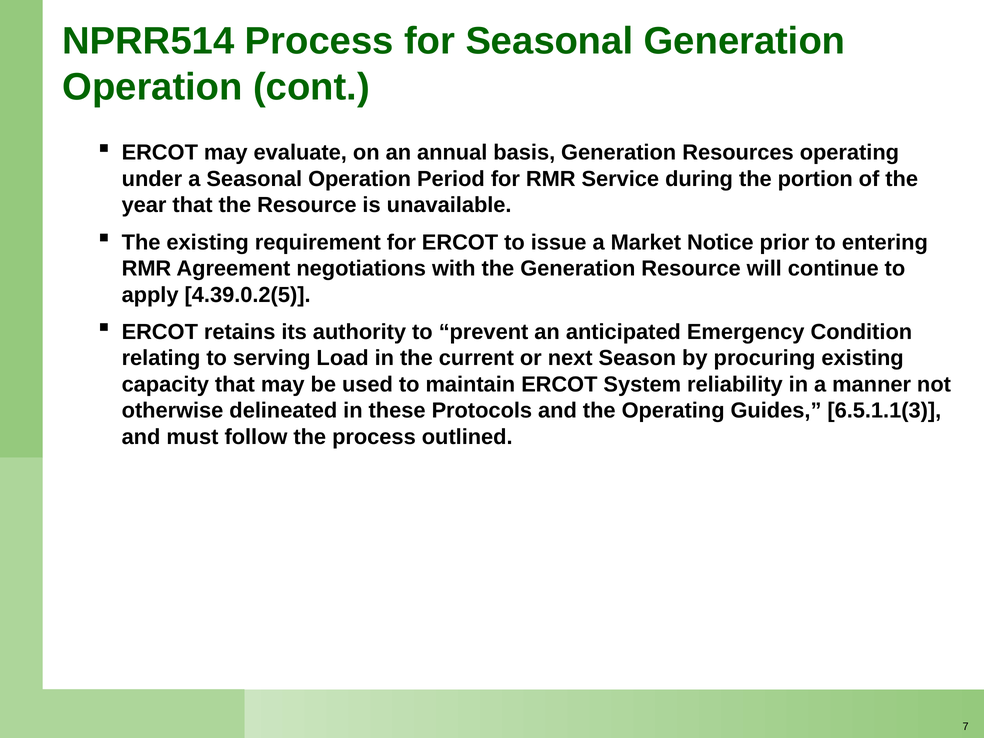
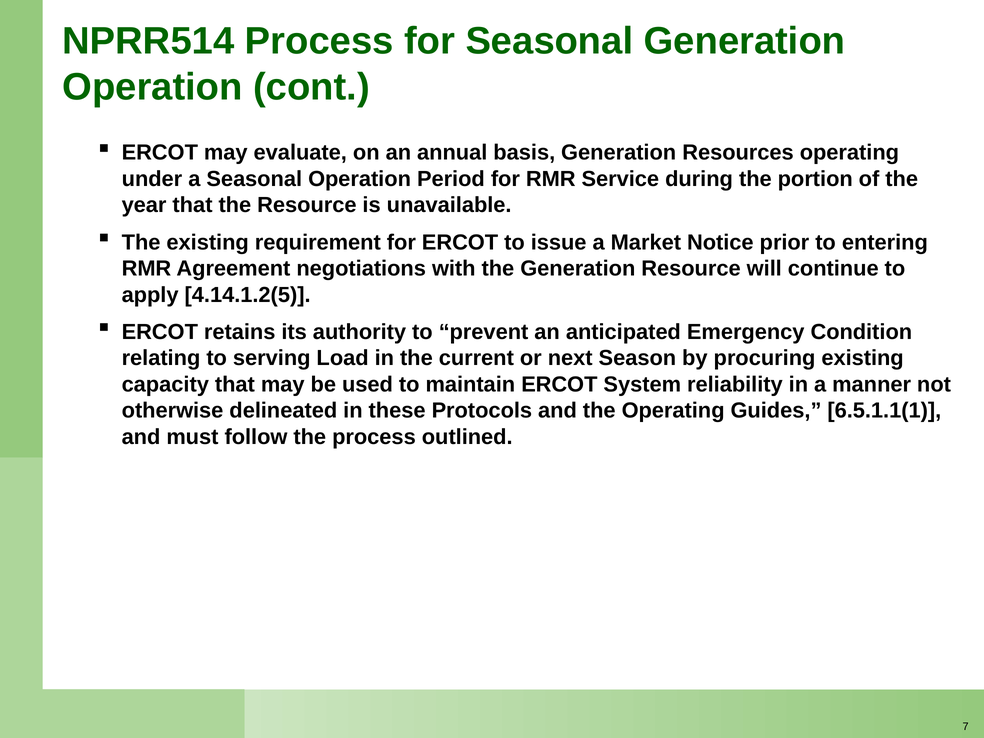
4.39.0.2(5: 4.39.0.2(5 -> 4.14.1.2(5 (248, 295)
6.5.1.1(3: 6.5.1.1(3 -> 6.5.1.1(1 (884, 411)
